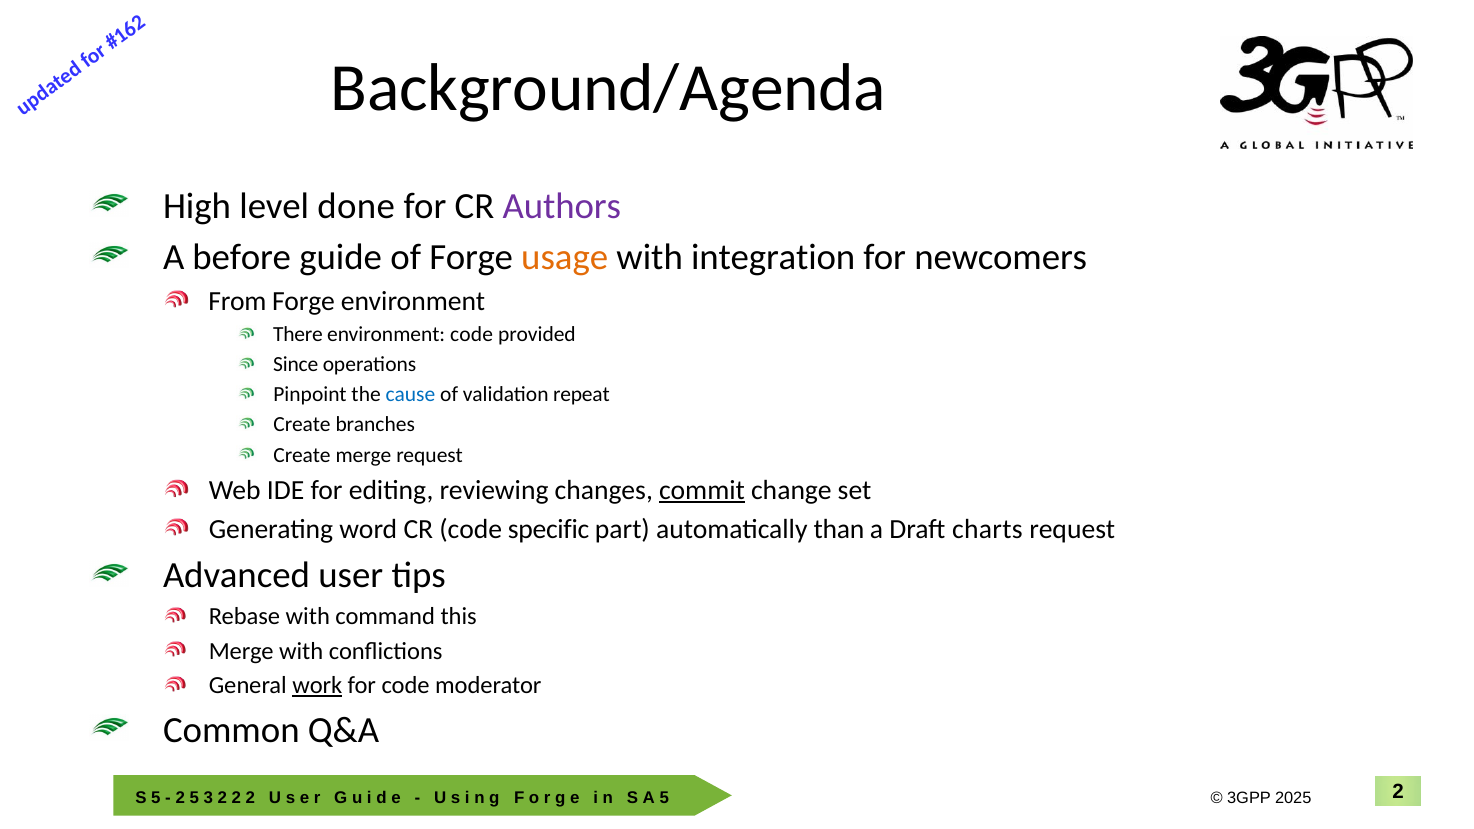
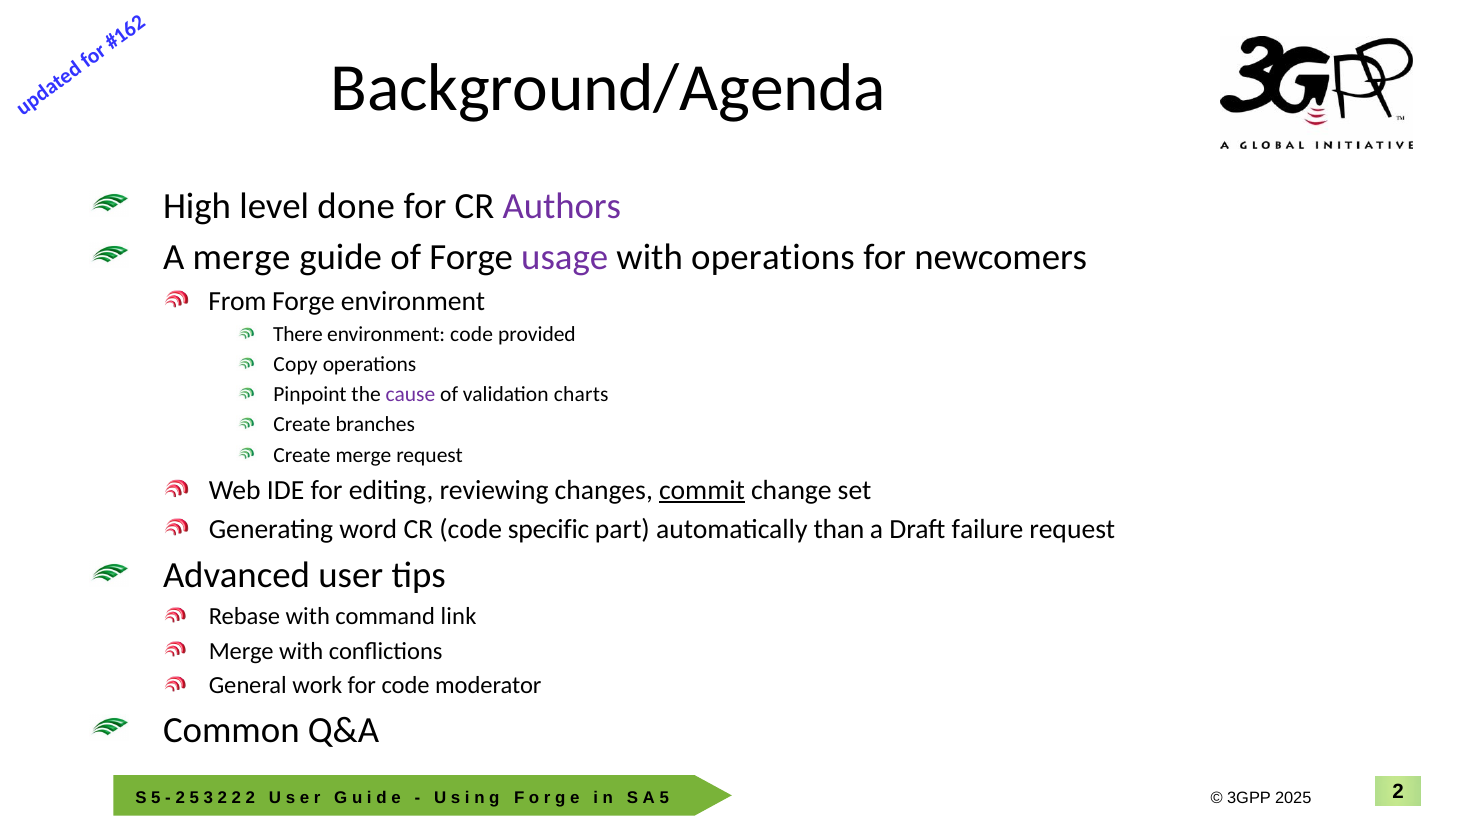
A before: before -> merge (242, 258)
usage colour: orange -> purple (565, 258)
with integration: integration -> operations (773, 258)
Since: Since -> Copy (296, 365)
cause colour: blue -> purple (410, 395)
repeat: repeat -> charts (581, 395)
charts: charts -> failure (988, 529)
this: this -> link (459, 617)
work underline: present -> none (317, 685)
